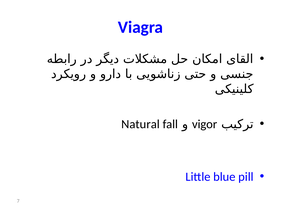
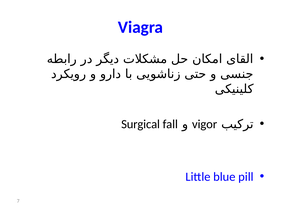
Natural: Natural -> Surgical (141, 124)
